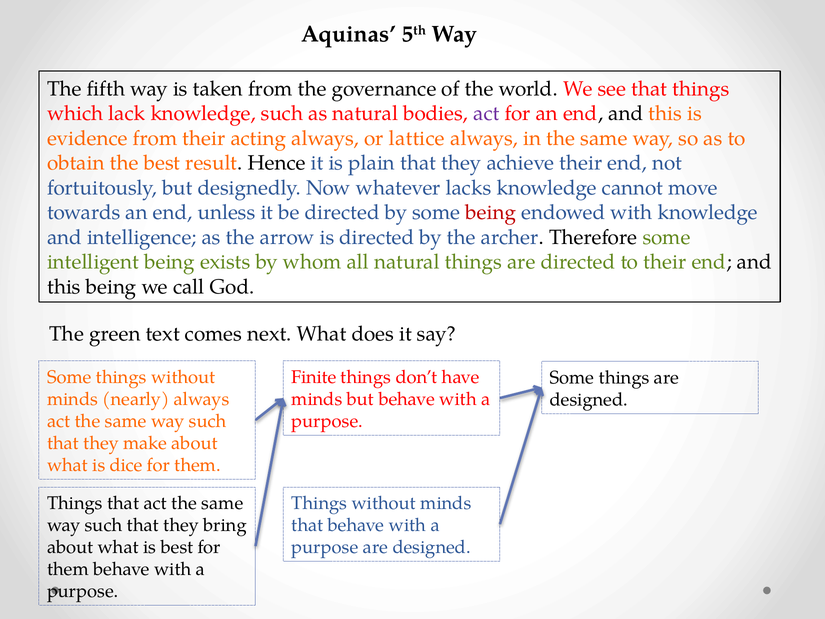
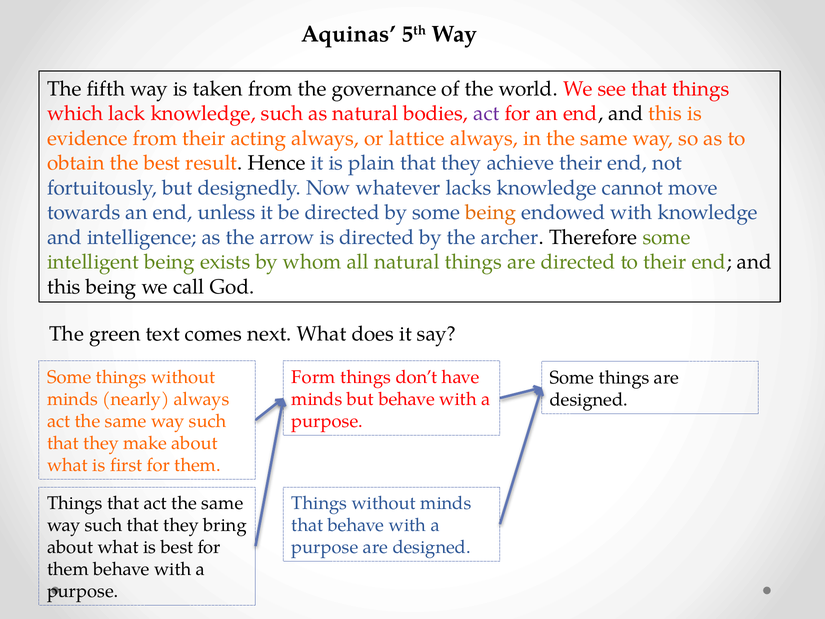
being colour: red -> orange (491, 213)
Finite: Finite -> Form (314, 377)
dice: dice -> first (126, 465)
